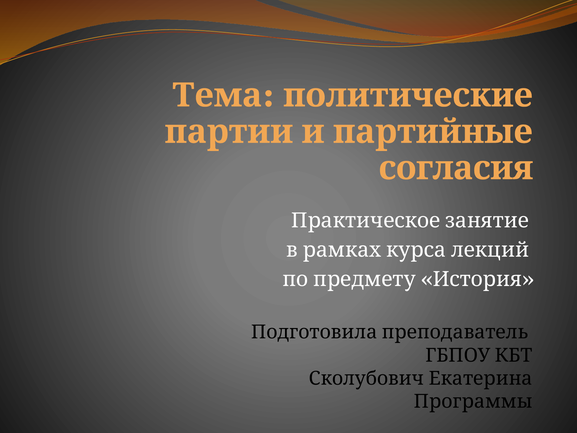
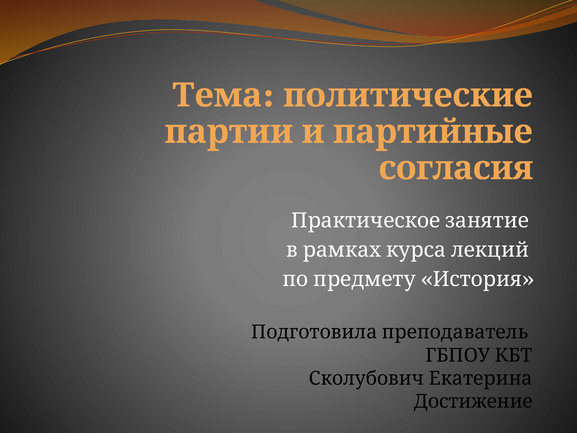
Программы: Программы -> Достижение (473, 401)
